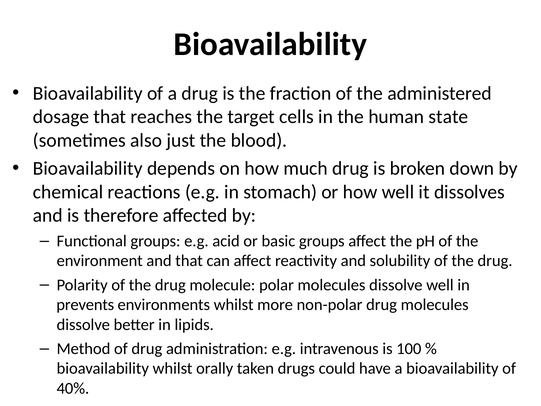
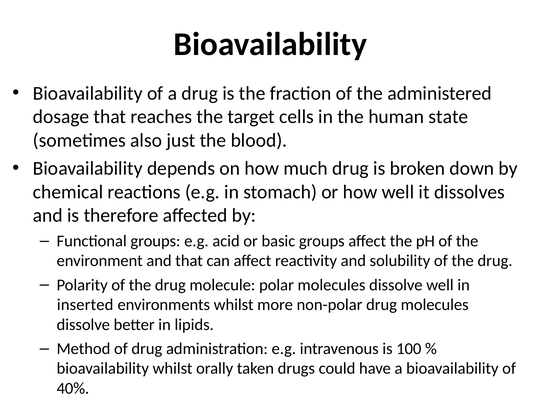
prevents: prevents -> inserted (85, 305)
